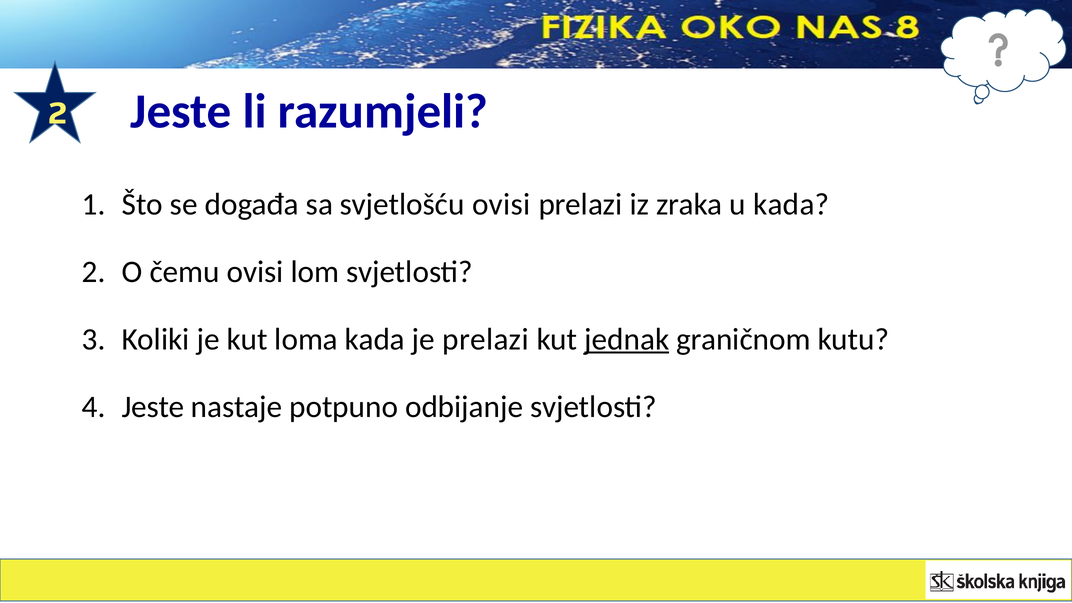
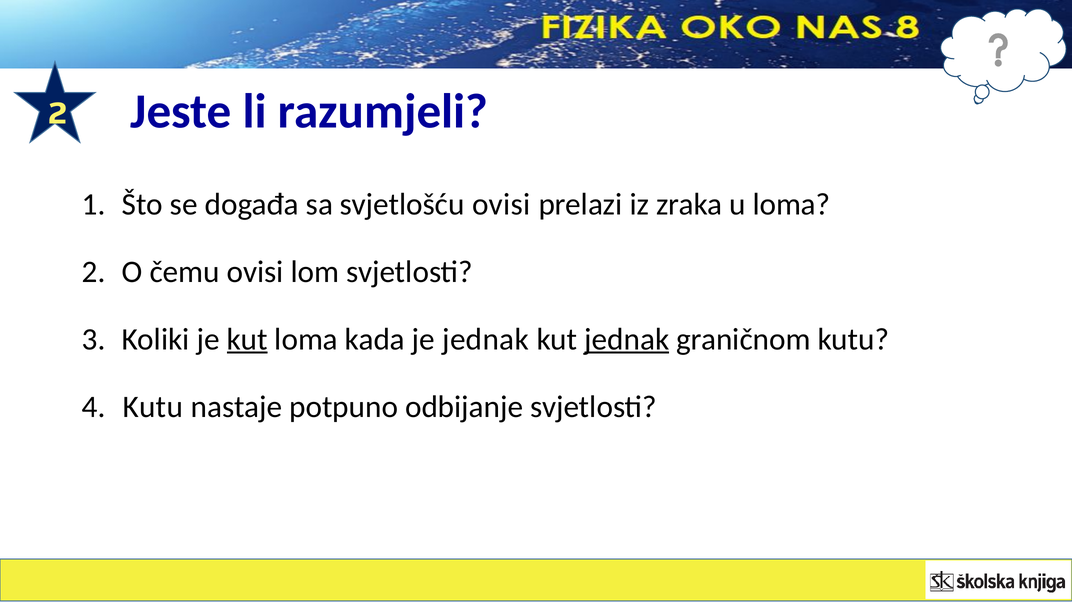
u kada: kada -> loma (791, 204)
kut underline: none -> present (247, 339)
je prelazi: prelazi -> jednak (486, 339)
Jeste: Jeste -> Kutu (153, 407)
